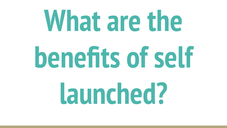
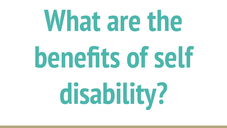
launched: launched -> disability (114, 94)
